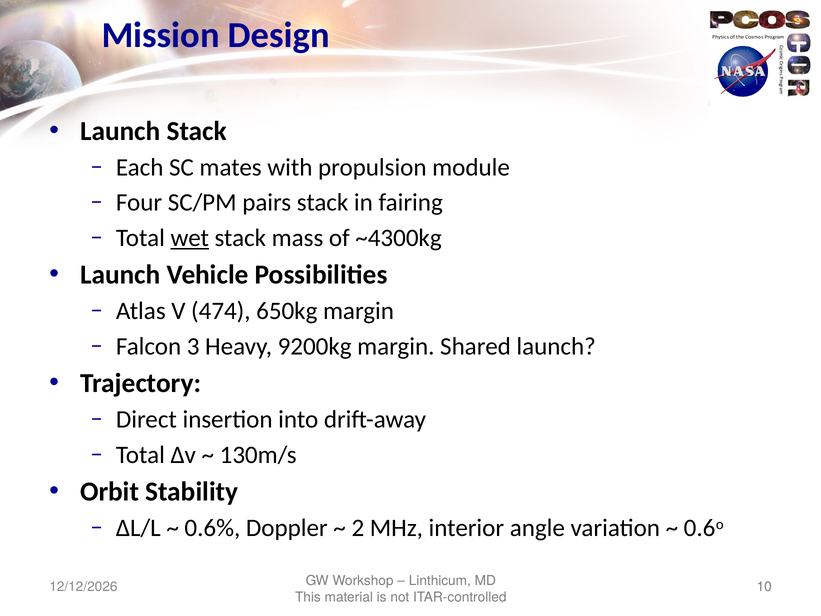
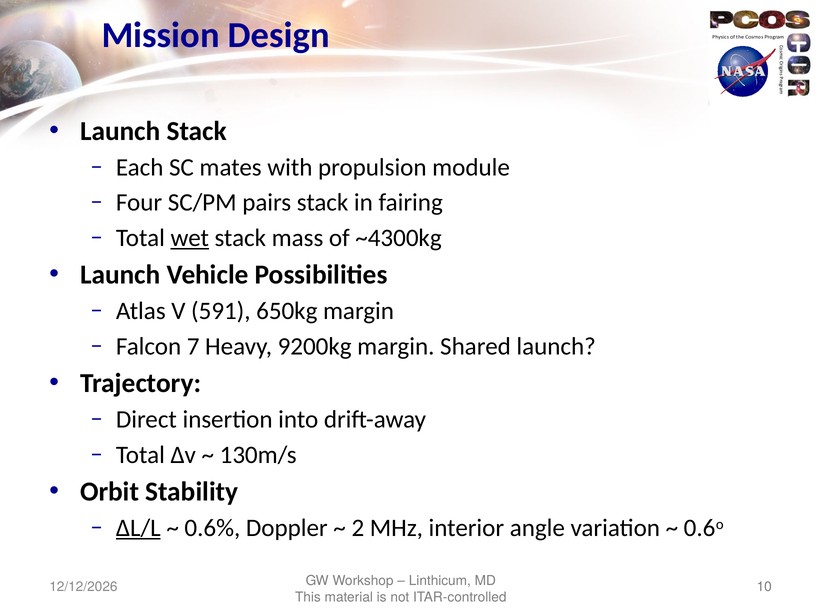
474: 474 -> 591 (221, 311)
3: 3 -> 7 (193, 346)
ΔL/L underline: none -> present (138, 528)
